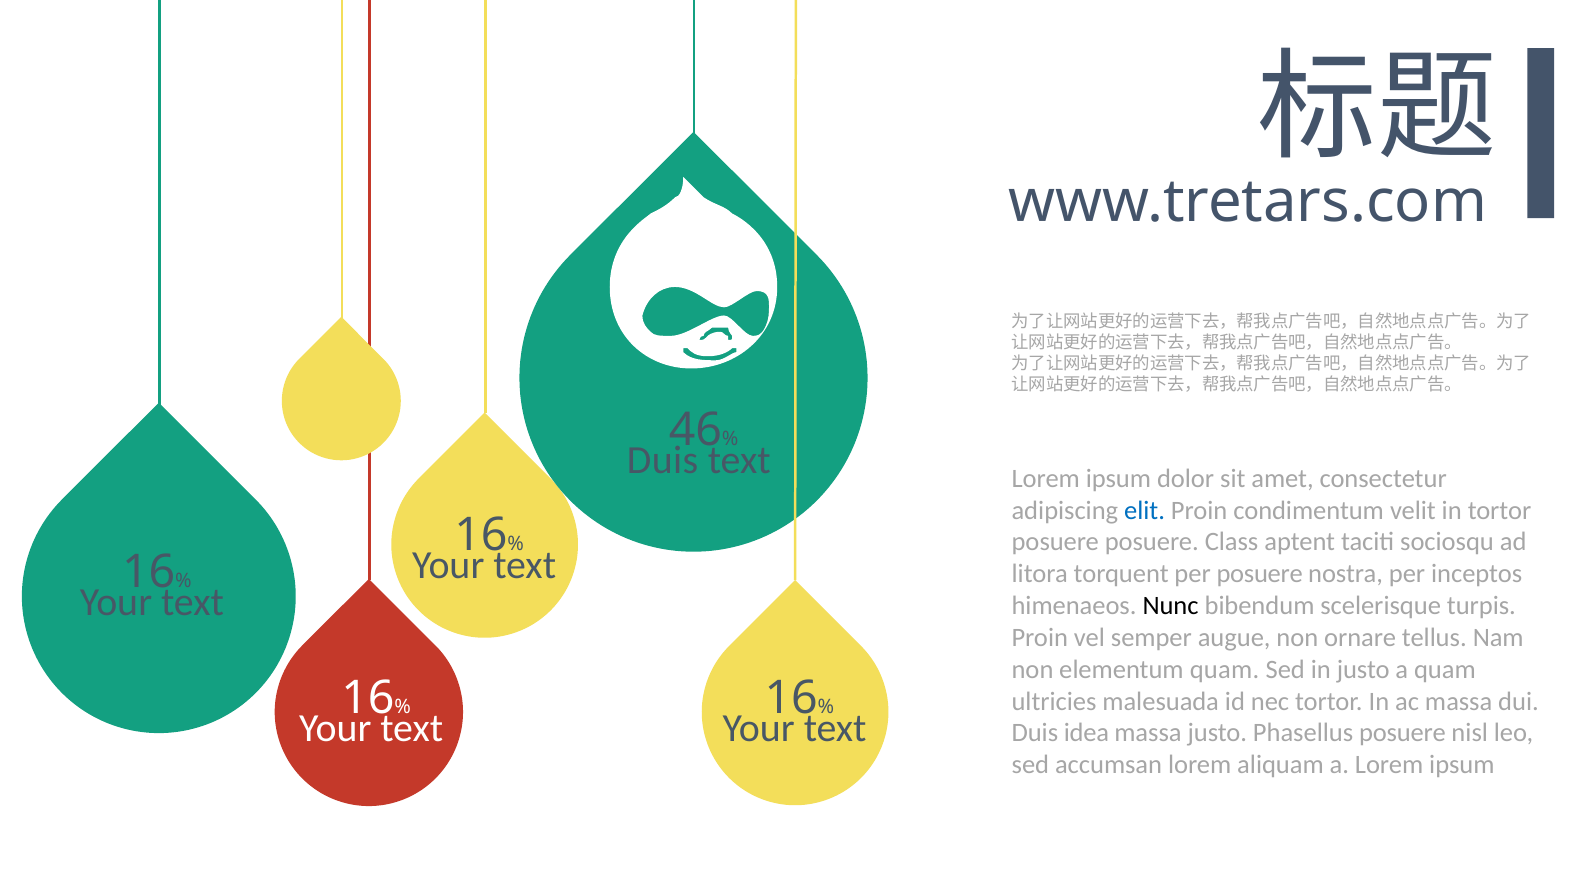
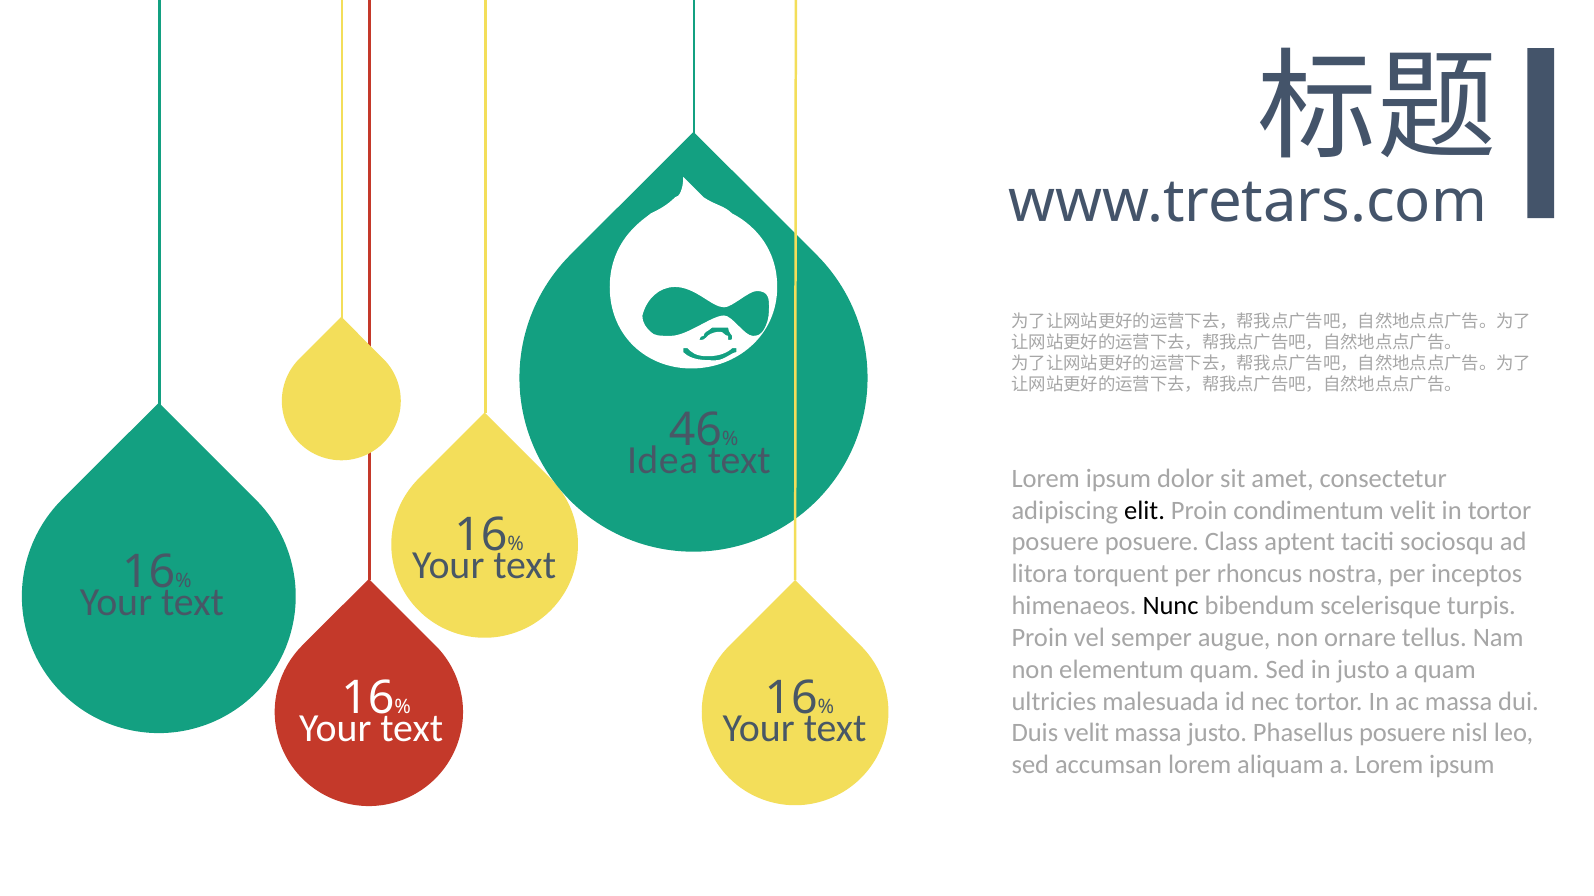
Duis: Duis -> Idea (663, 460)
elit colour: blue -> black (1145, 511)
per posuere: posuere -> rhoncus (1260, 574)
Duis idea: idea -> velit (1086, 734)
